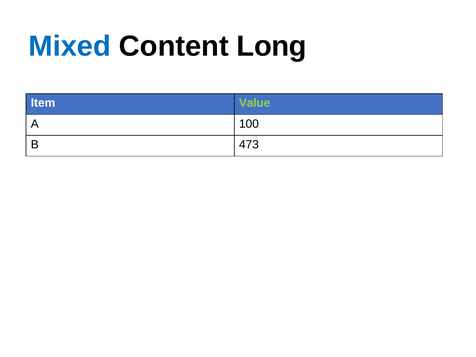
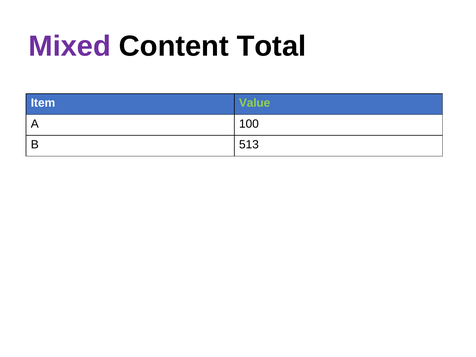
Mixed colour: blue -> purple (70, 46)
Long: Long -> Total (272, 46)
473: 473 -> 513 (249, 145)
